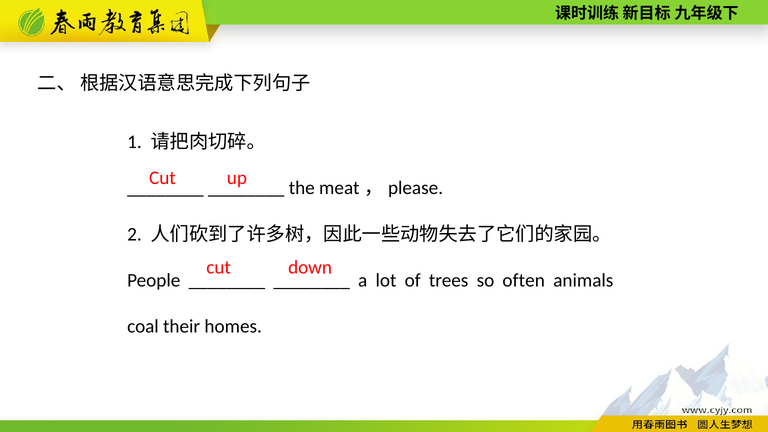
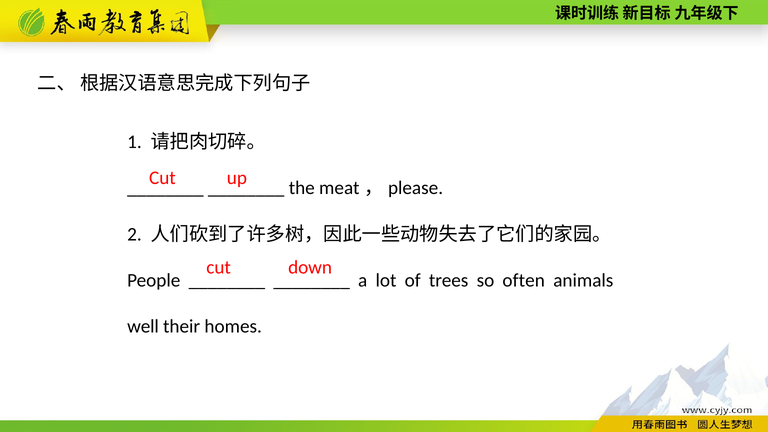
coal: coal -> well (143, 326)
